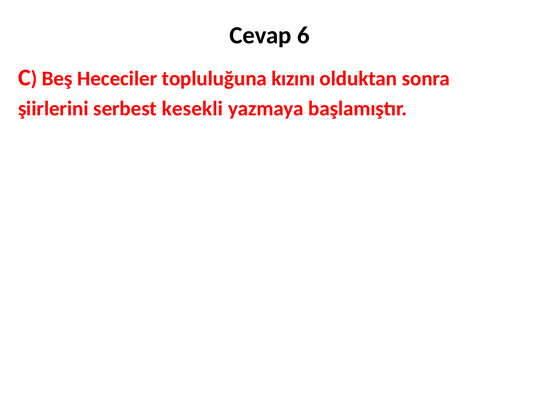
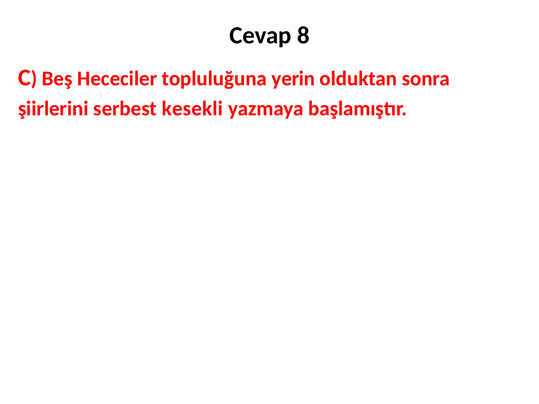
6: 6 -> 8 (303, 35)
kızını: kızını -> yerin (293, 79)
